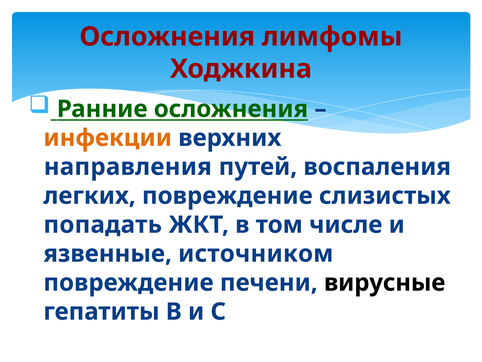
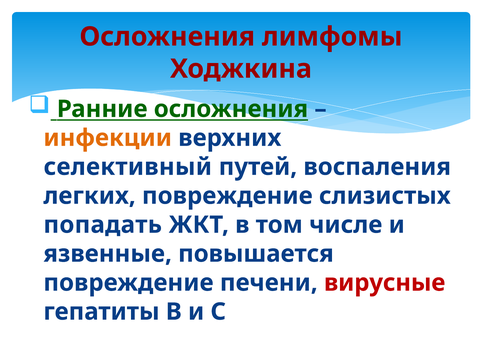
направления: направления -> селективный (128, 167)
источником: источником -> повышается (256, 253)
вирусные colour: black -> red (385, 282)
